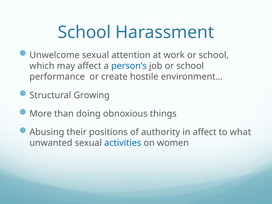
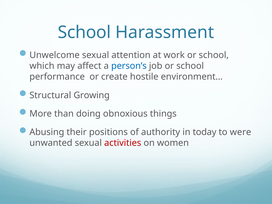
in affect: affect -> today (205, 132)
what: what -> were (241, 132)
activities colour: blue -> red (123, 143)
